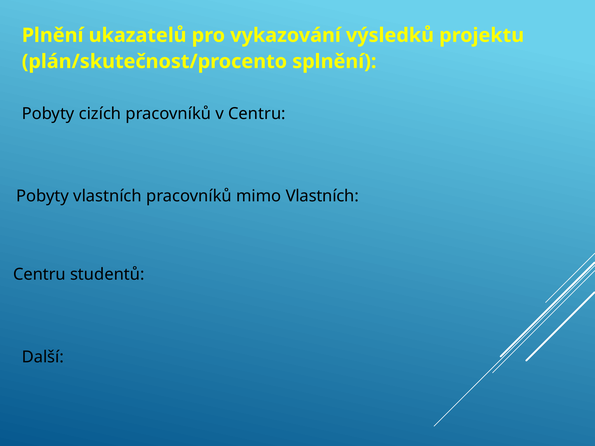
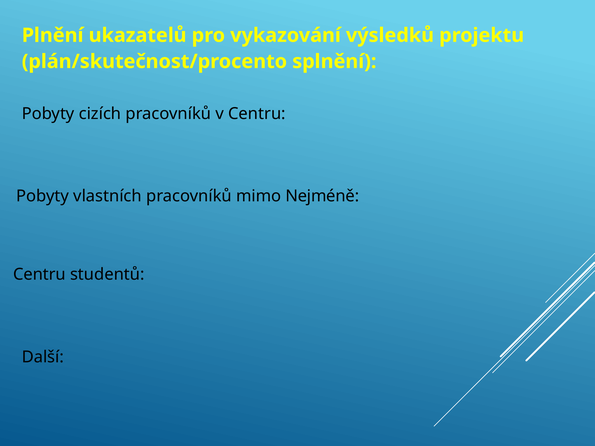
mimo Vlastních: Vlastních -> Nejméně (322, 196)
